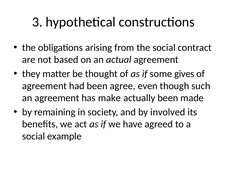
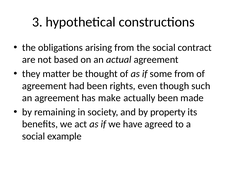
some gives: gives -> from (184, 74)
agree: agree -> rights (123, 86)
involved: involved -> property (168, 112)
